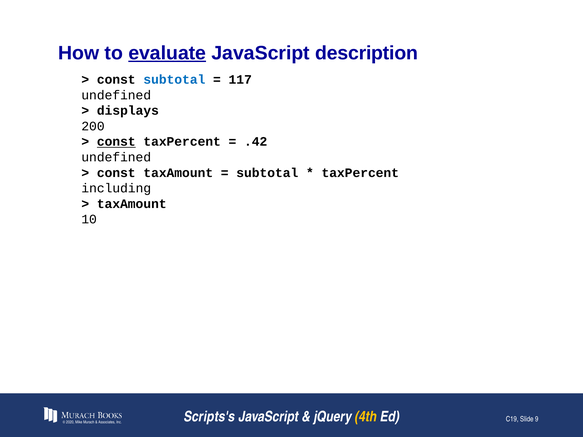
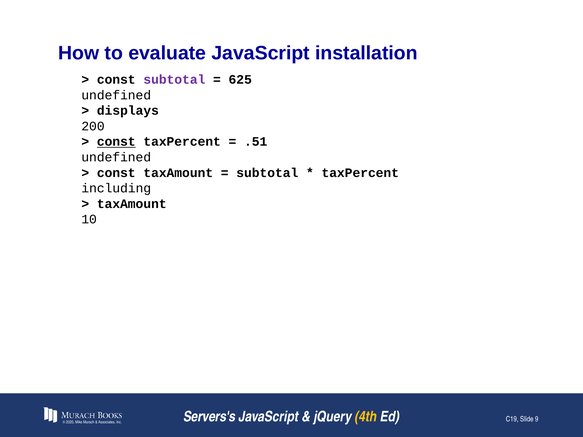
evaluate underline: present -> none (167, 53)
description: description -> installation (366, 53)
subtotal colour: blue -> purple (174, 80)
117: 117 -> 625 (240, 80)
.42: .42 -> .51 (256, 142)
Scripts's: Scripts's -> Servers's (209, 417)
